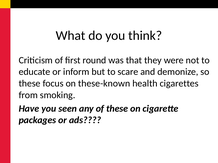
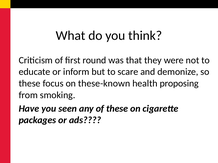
cigarettes: cigarettes -> proposing (179, 84)
